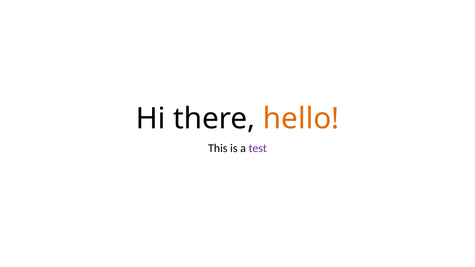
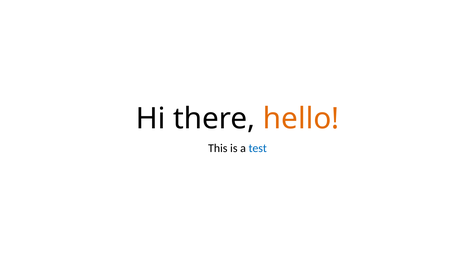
test colour: purple -> blue (258, 148)
